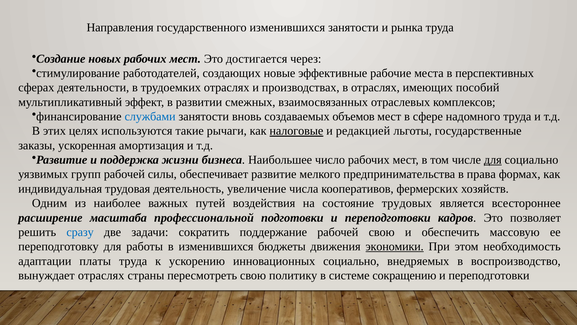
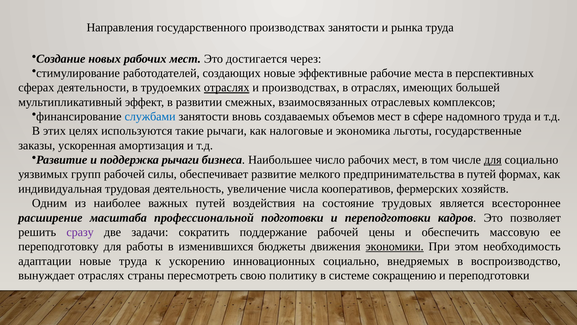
государственного изменившихся: изменившихся -> производствах (287, 27)
отраслях underline: none -> present (227, 88)
пособий: пособий -> большей (478, 88)
налоговые underline: present -> none (296, 131)
редакцией: редакцией -> экономика (363, 131)
поддержка жизни: жизни -> рычаги (180, 160)
в права: права -> путей (481, 174)
сразу colour: blue -> purple (80, 232)
рабочей свою: свою -> цены (382, 232)
адаптации платы: платы -> новые (95, 261)
